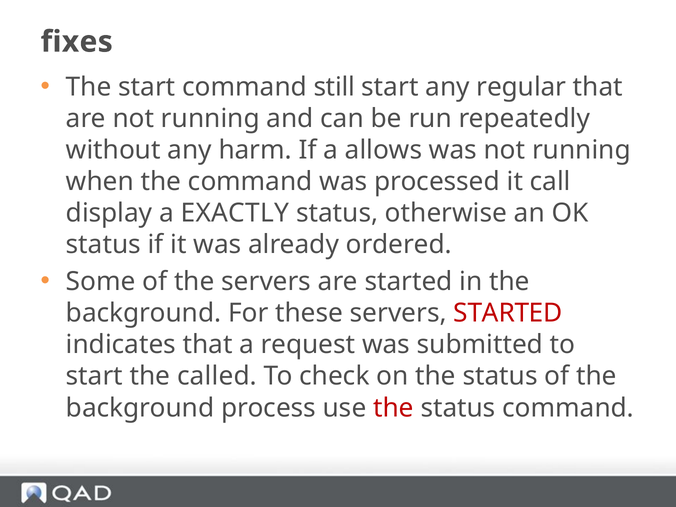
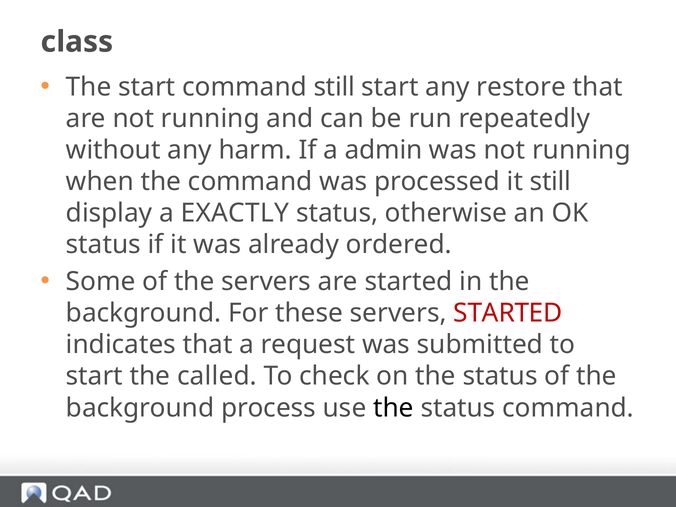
fixes: fixes -> class (77, 42)
regular: regular -> restore (521, 87)
allows: allows -> admin (384, 150)
it call: call -> still (550, 182)
the colour: red -> black (393, 408)
